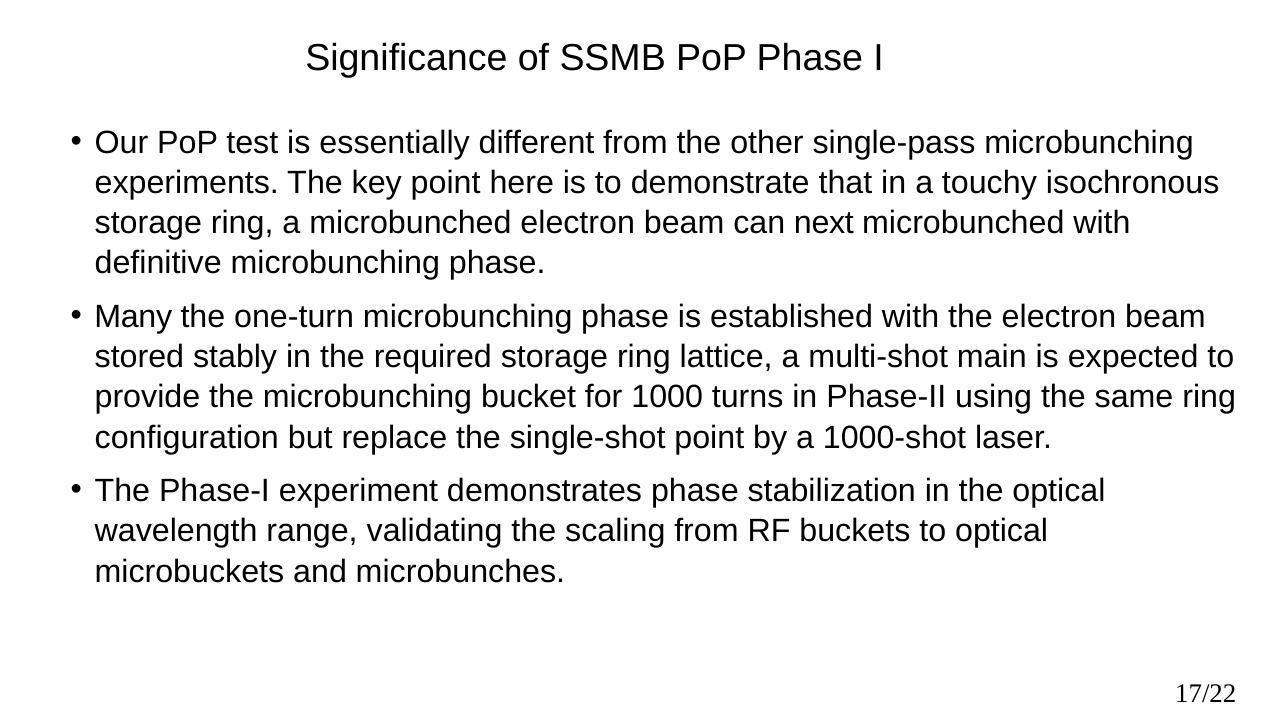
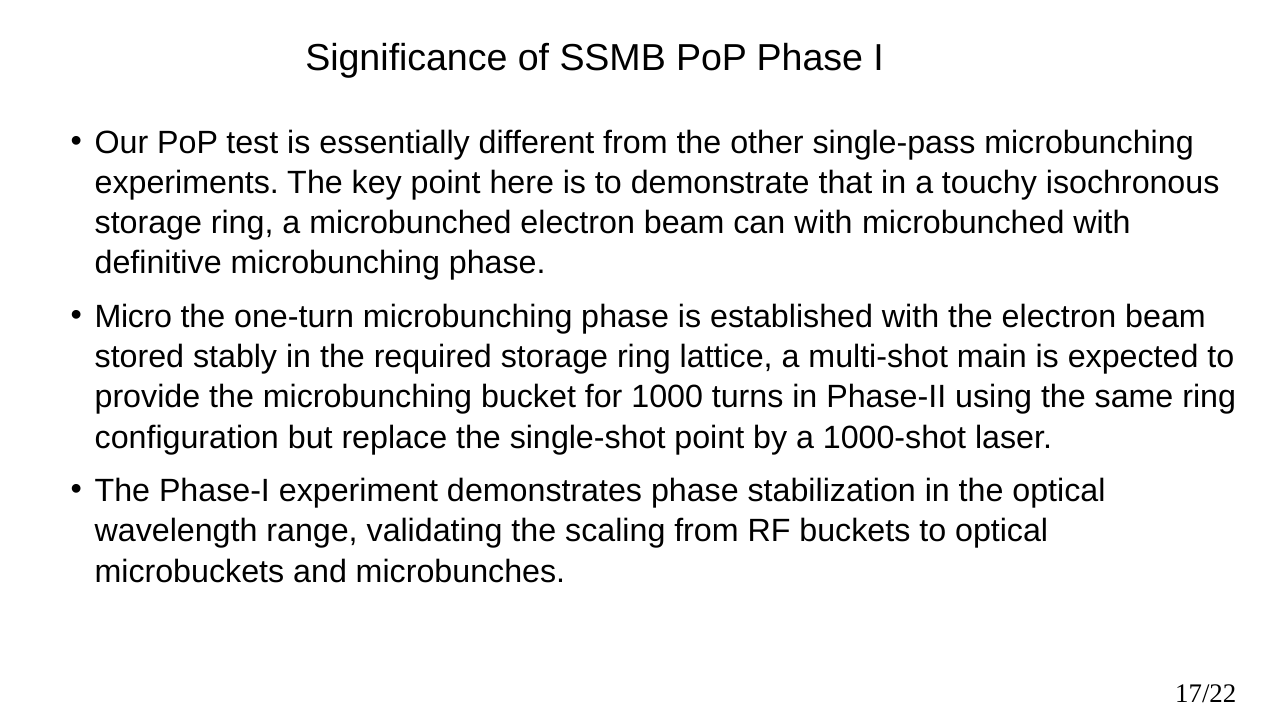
can next: next -> with (824, 223)
Many: Many -> Micro (133, 317)
